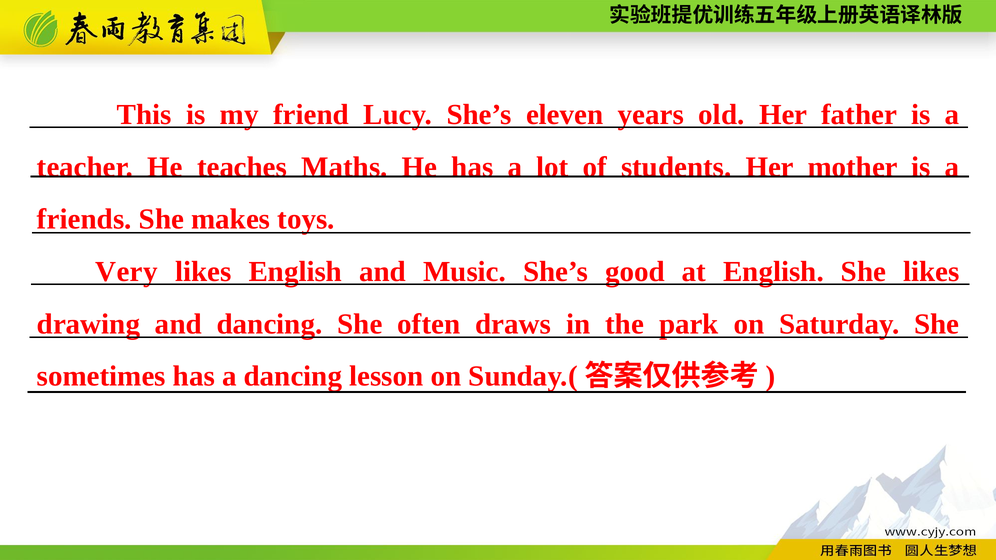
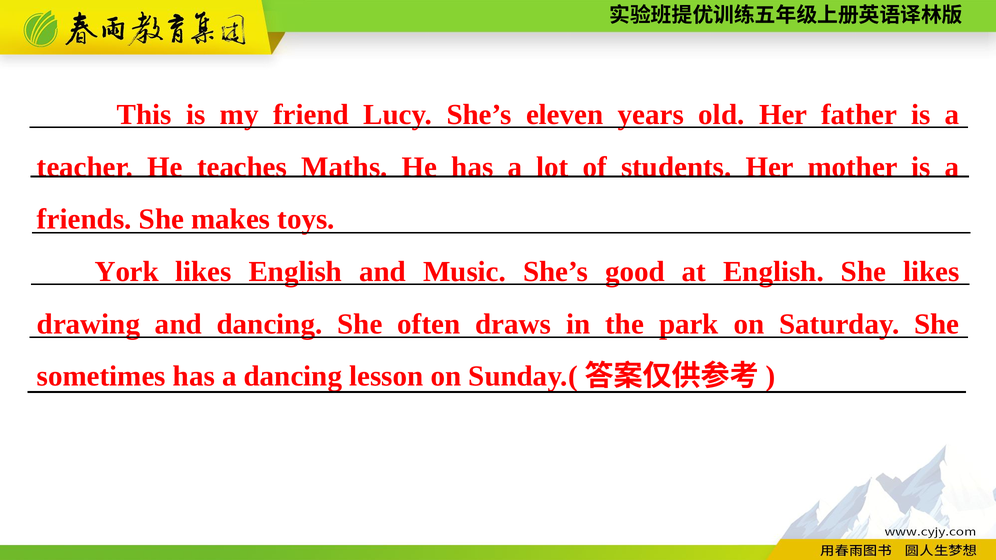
Very: Very -> York (127, 272)
